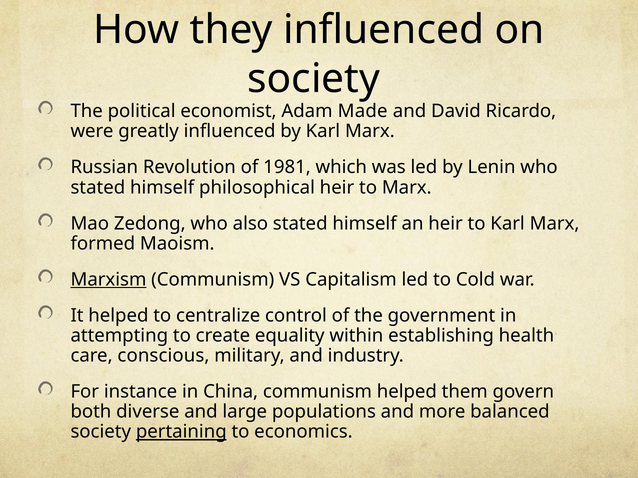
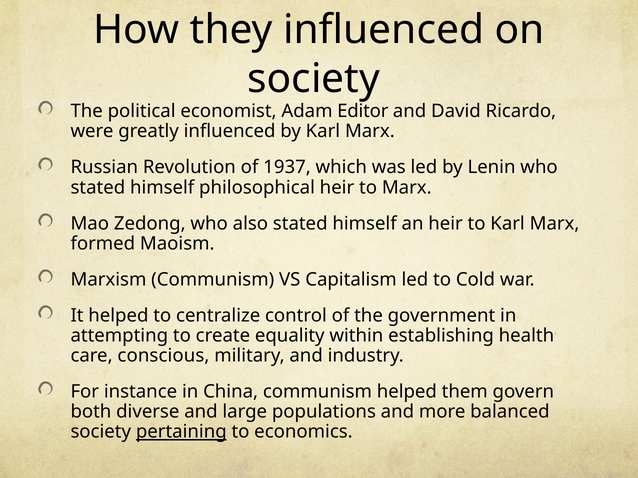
Made: Made -> Editor (363, 111)
1981: 1981 -> 1937 (287, 167)
Marxism underline: present -> none (108, 280)
